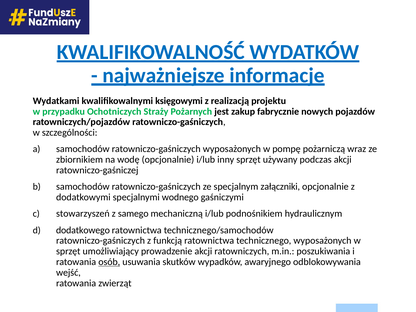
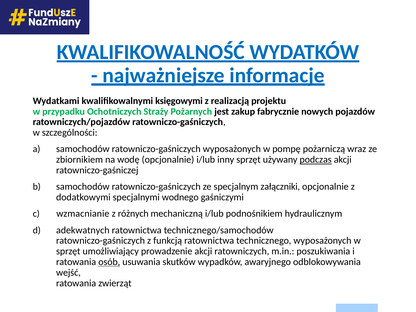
podczas underline: none -> present (316, 160)
stowarzyszeń: stowarzyszeń -> wzmacnianie (83, 214)
samego: samego -> różnych (133, 214)
dodatkowego: dodatkowego -> adekwatnych (83, 230)
